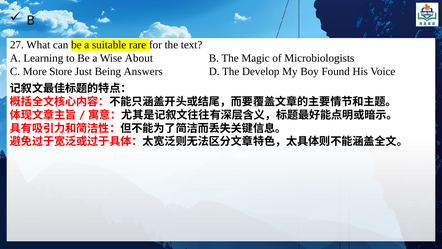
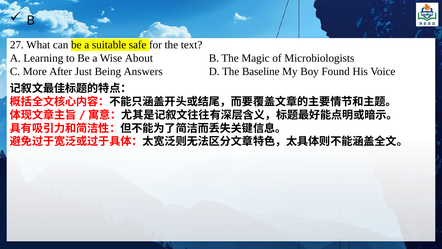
rare: rare -> safe (138, 45)
Store: Store -> After (61, 71)
Develop: Develop -> Baseline (261, 71)
